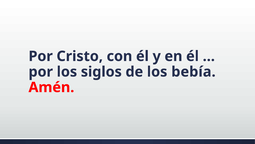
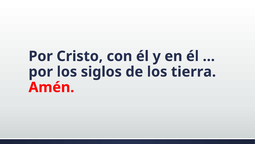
bebía: bebía -> tierra (194, 72)
